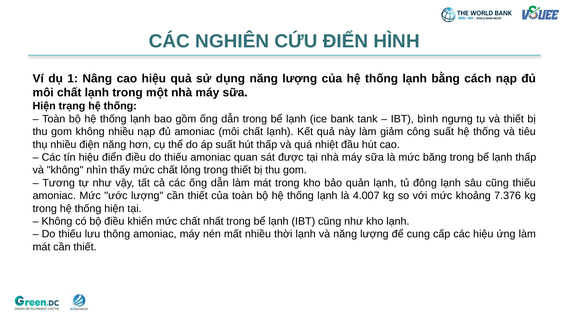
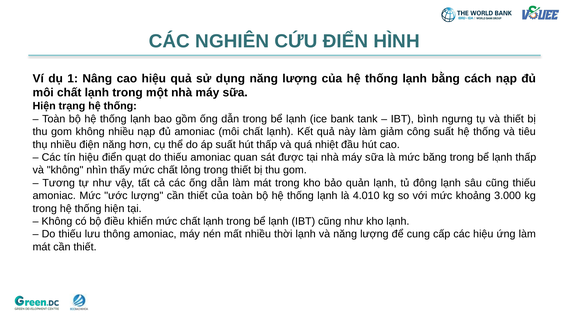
điển điều: điều -> quạt (136, 157)
4.007: 4.007 -> 4.010 (366, 196)
7.376: 7.376 -> 3.000 (508, 196)
mức chất nhất: nhất -> lạnh (213, 221)
